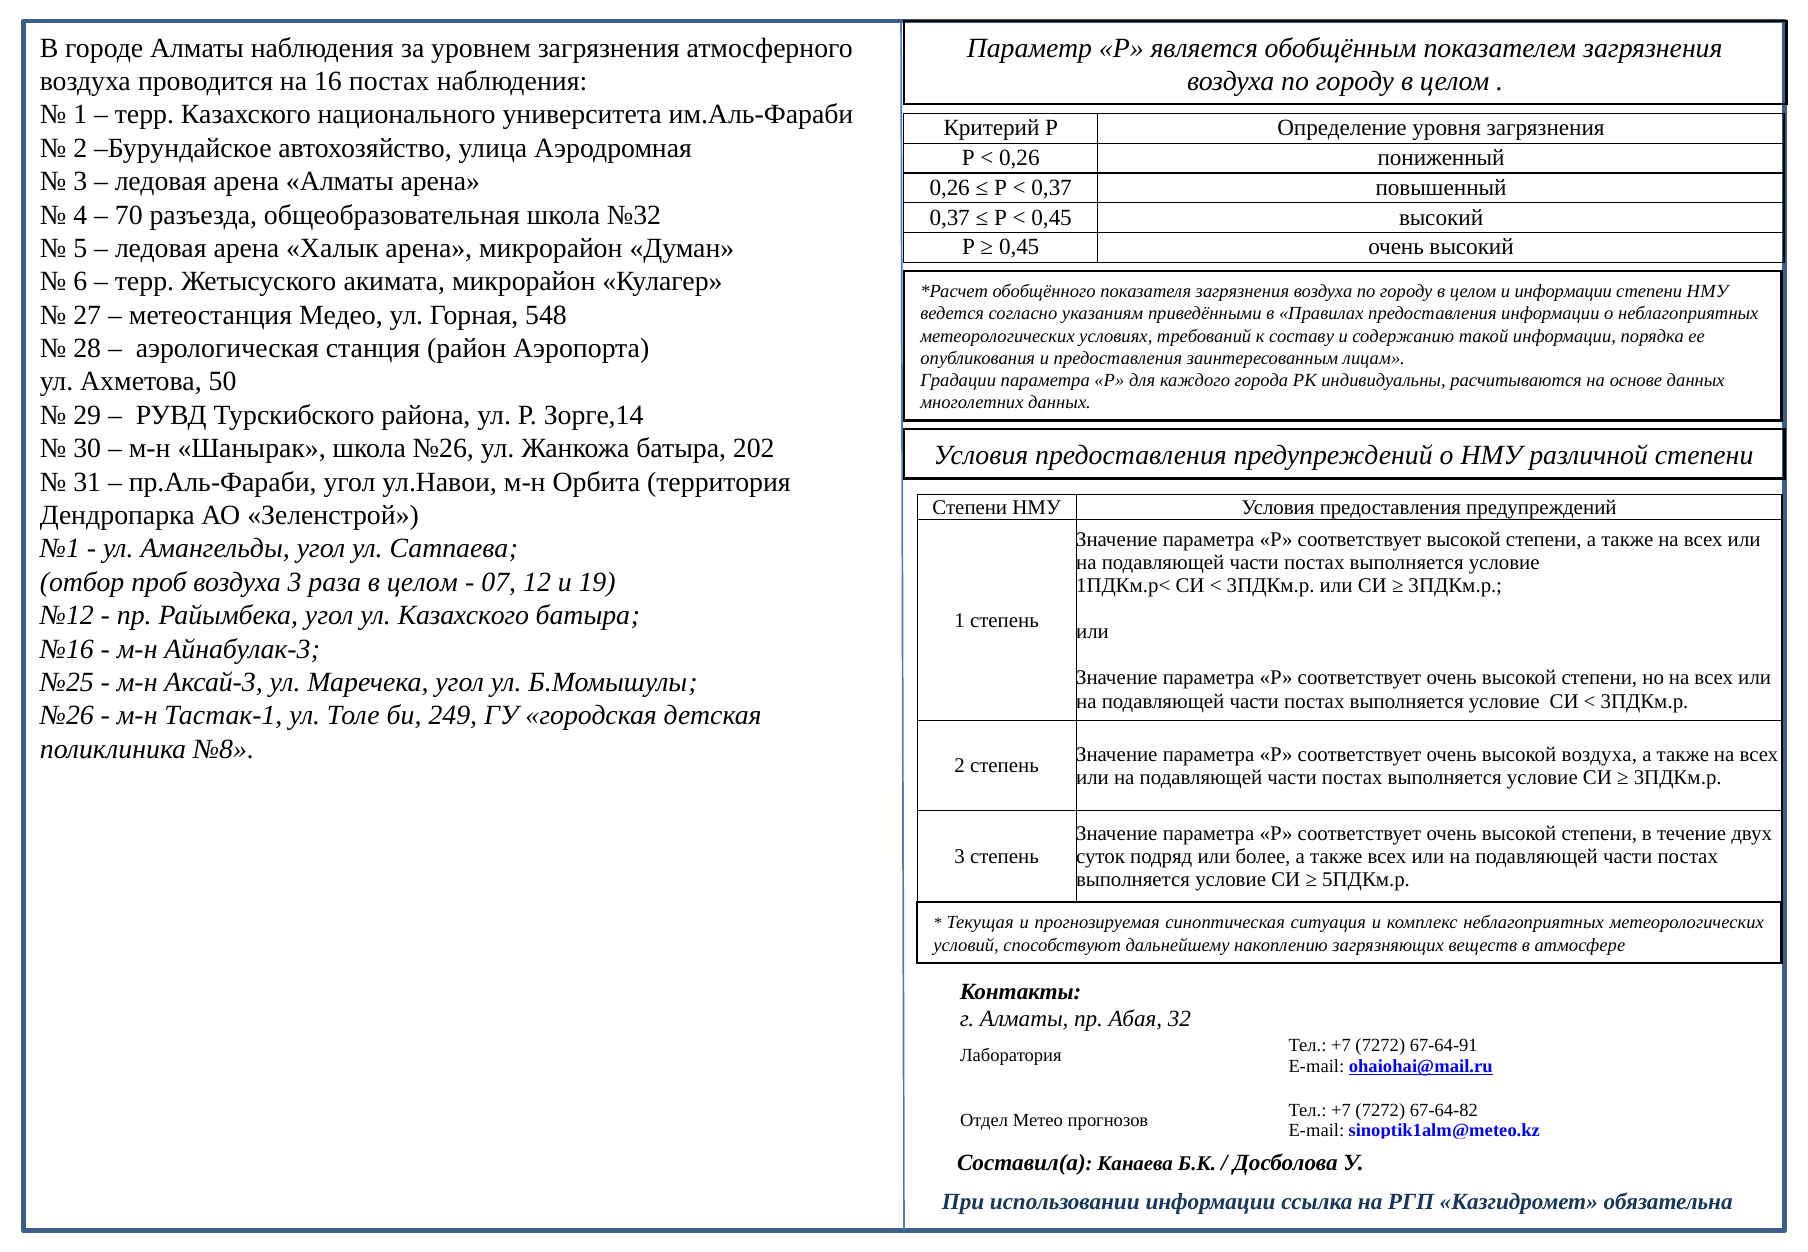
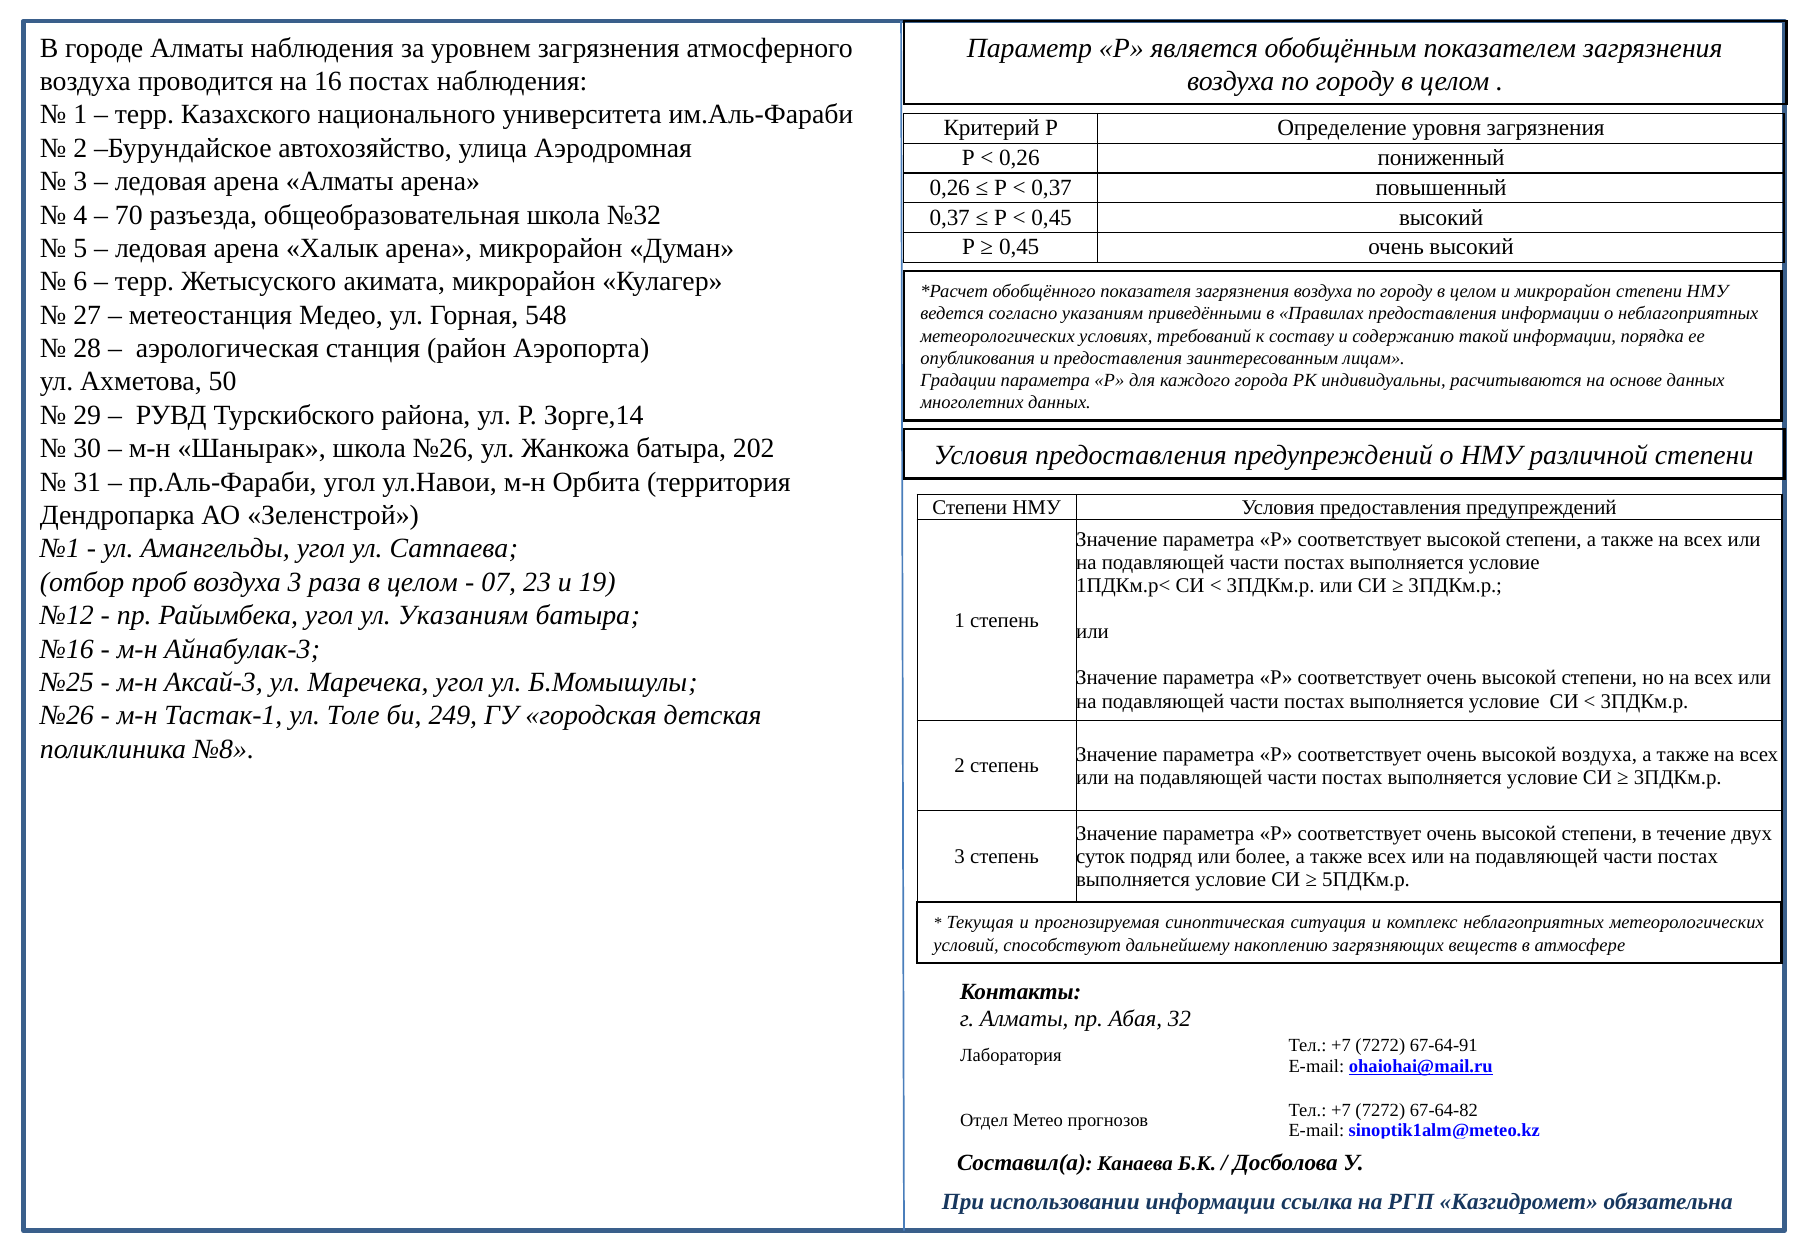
и информации: информации -> микрорайон (1563, 291)
12: 12 -> 23 (537, 582)
ул Казахского: Казахского -> Указаниям (463, 615)
